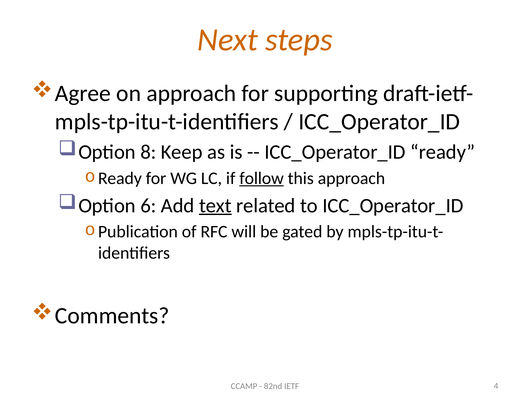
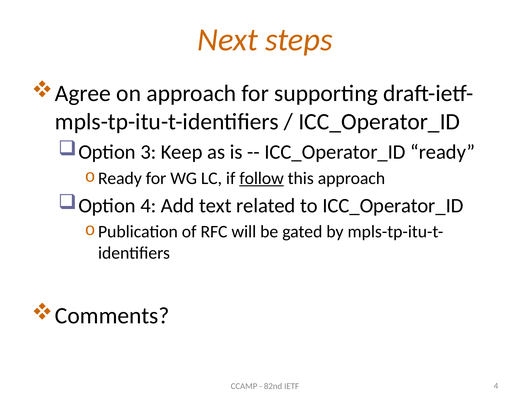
8: 8 -> 3 (148, 152)
Option 6: 6 -> 4 (148, 206)
text underline: present -> none (215, 206)
